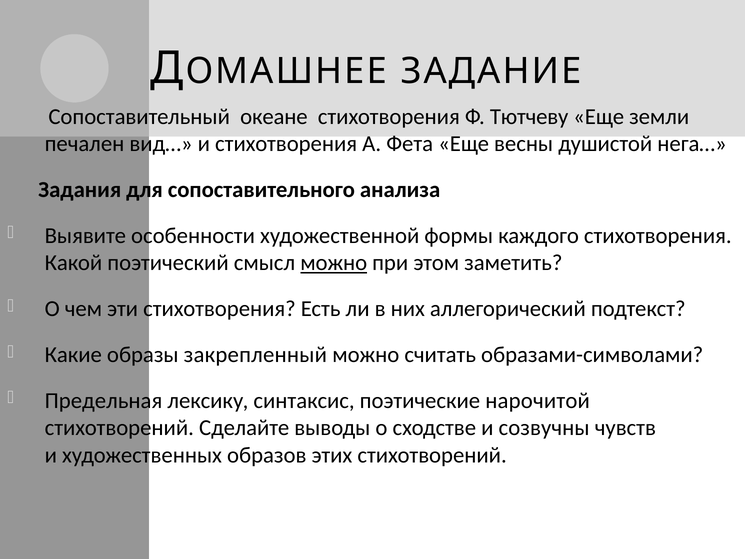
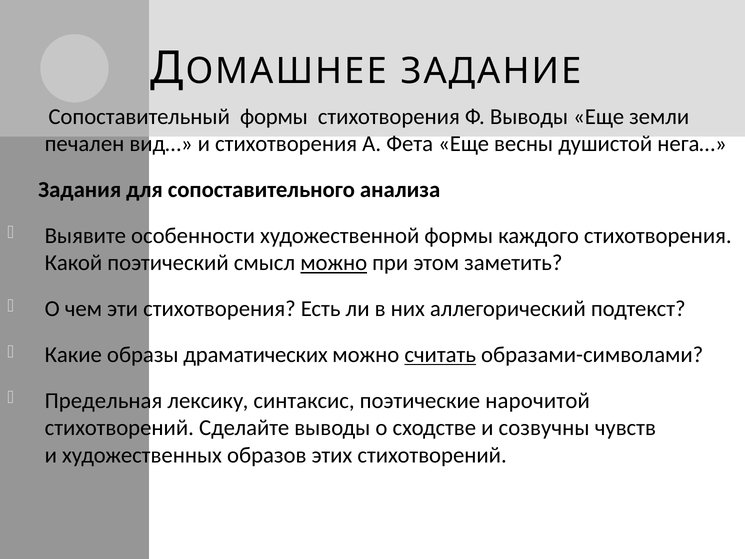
Сопоставительный океане: океане -> формы (274, 116)
Ф Тютчеву: Тютчеву -> Выводы (529, 116)
закрепленный: закрепленный -> драматических (256, 355)
считать underline: none -> present (440, 355)
